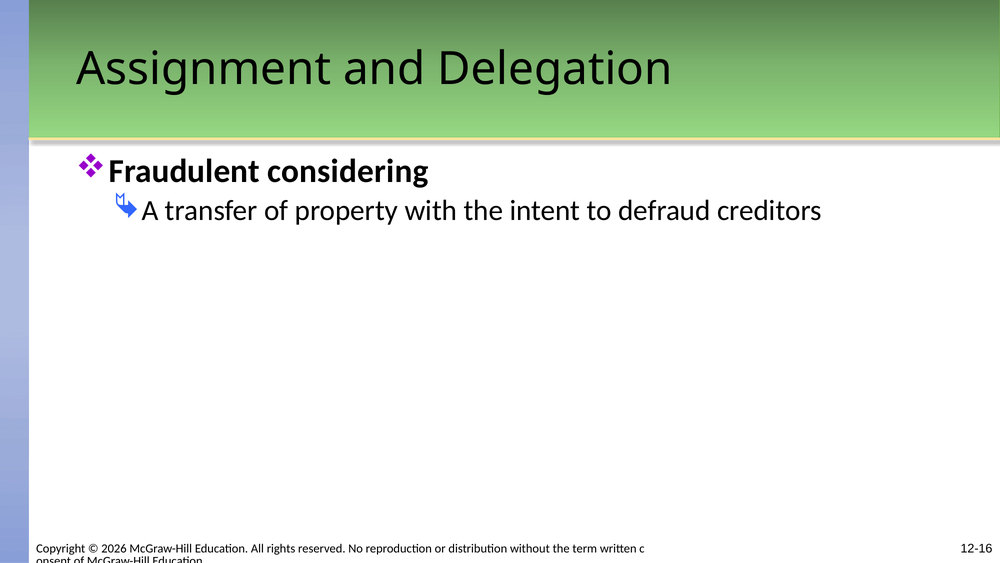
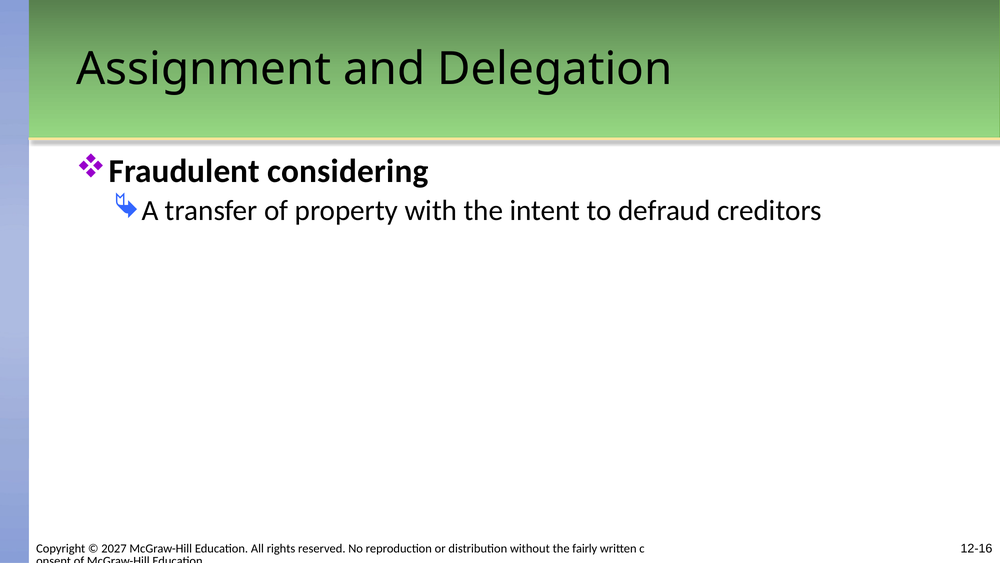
2026: 2026 -> 2027 (114, 548)
term: term -> fairly (585, 548)
